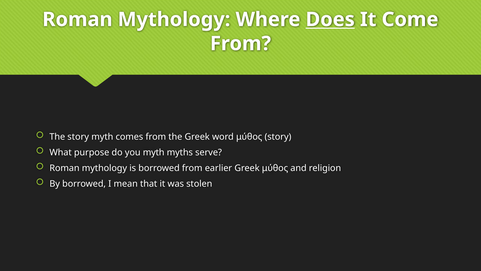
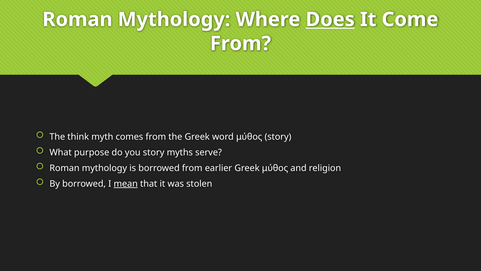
The story: story -> think (78, 137)
you myth: myth -> story (154, 152)
mean underline: none -> present (126, 183)
